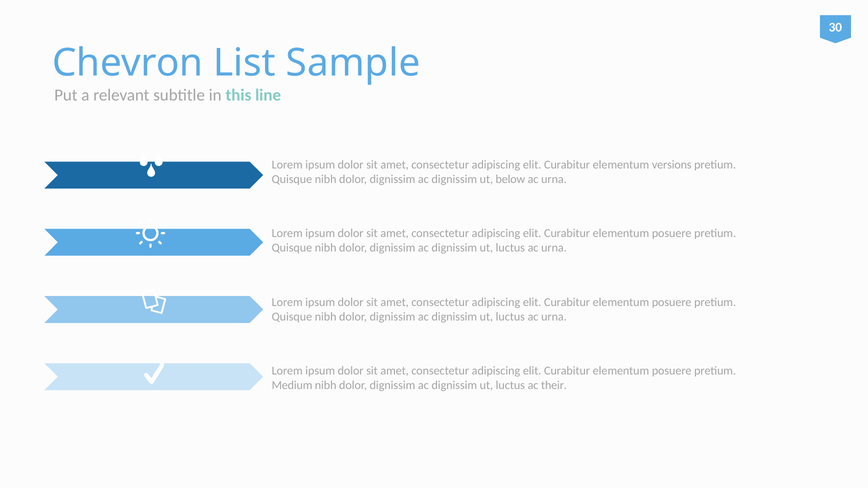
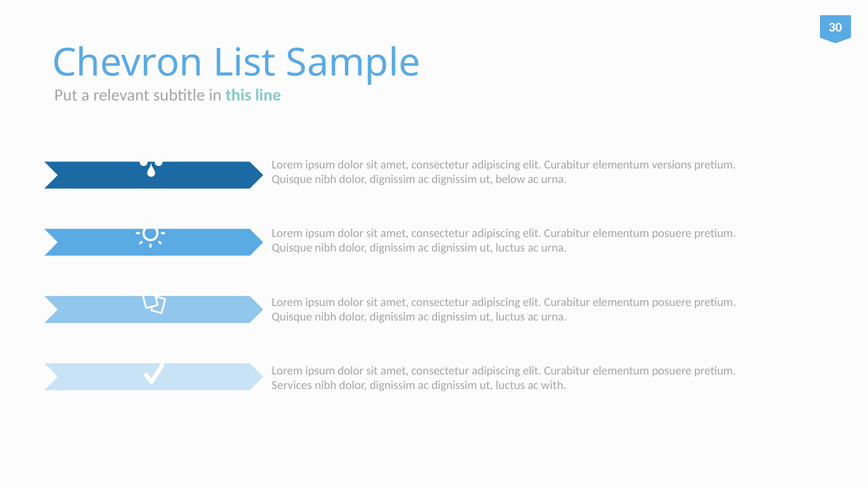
Medium: Medium -> Services (292, 386)
their: their -> with (554, 386)
